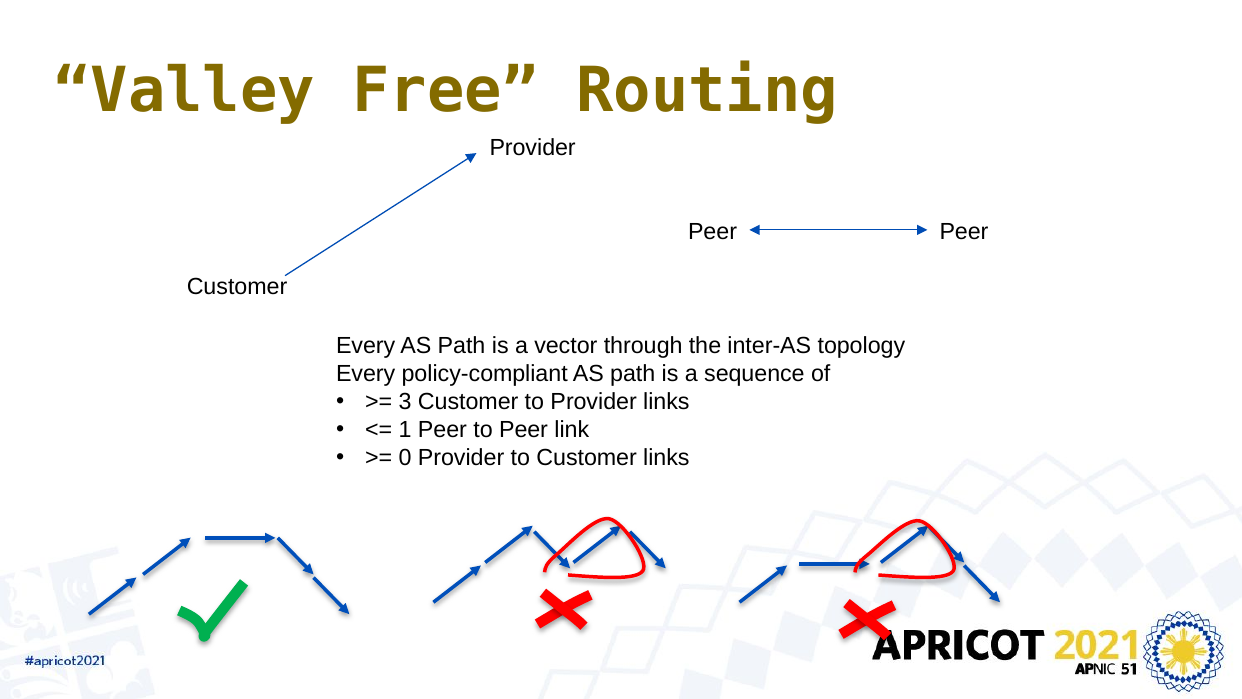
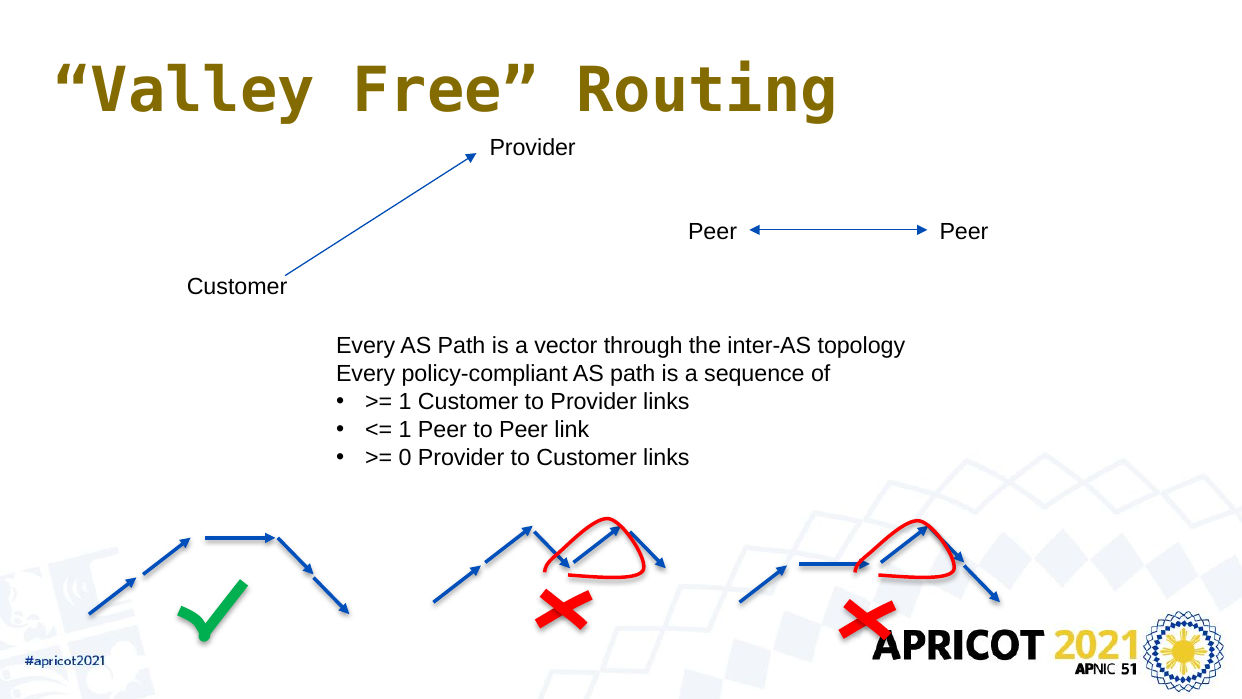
3: 3 -> 1 (405, 402)
